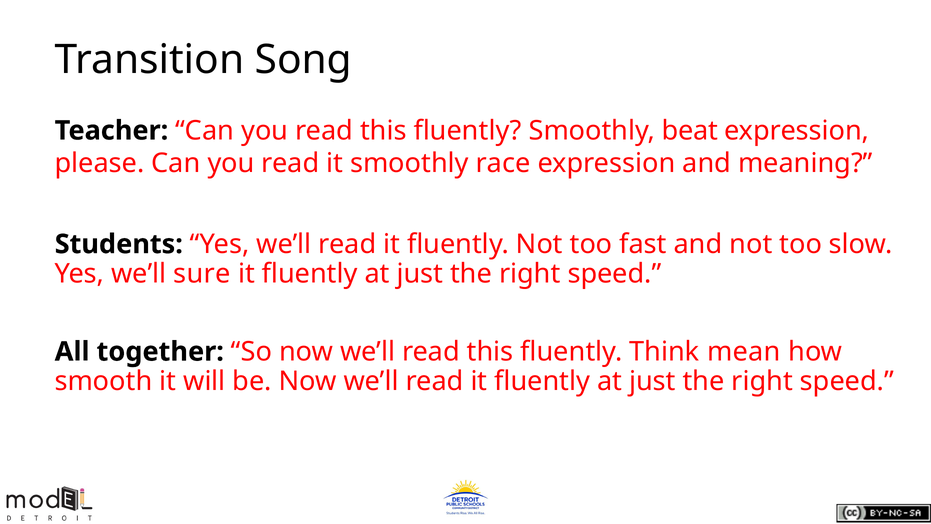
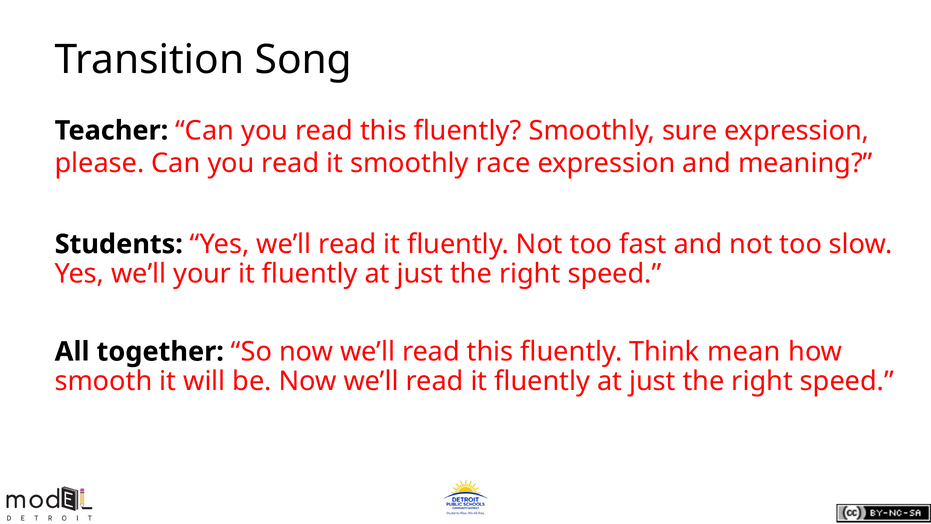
beat: beat -> sure (690, 131)
sure: sure -> your (202, 273)
